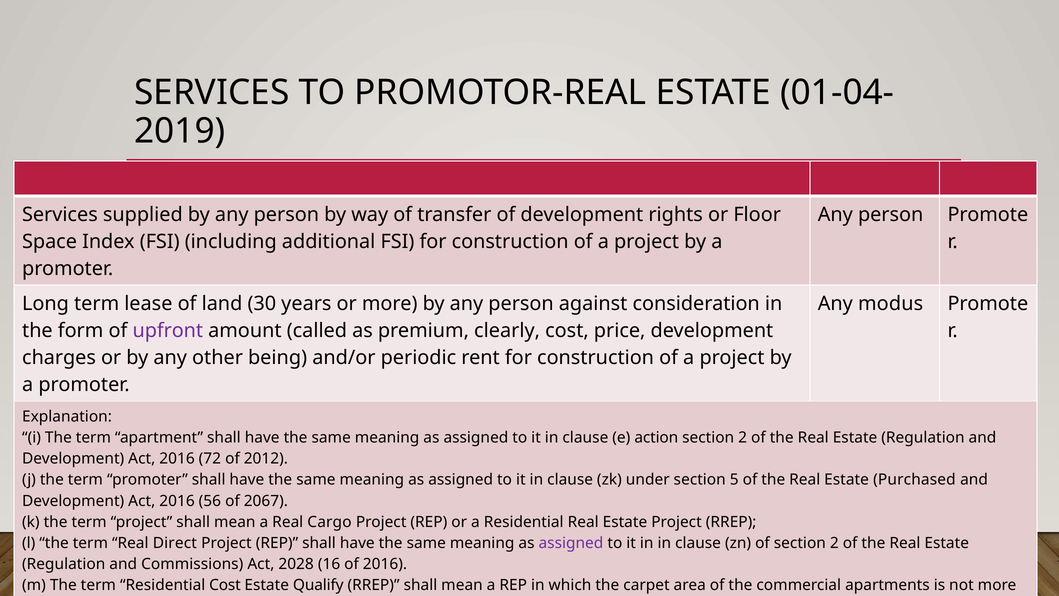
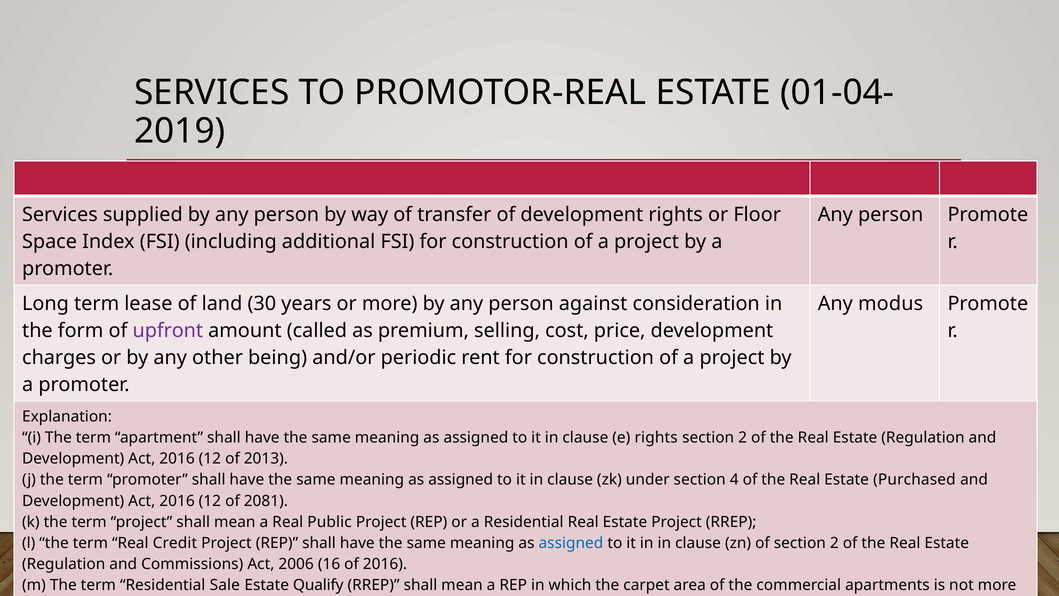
clearly: clearly -> selling (507, 331)
e action: action -> rights (656, 438)
72: 72 -> 12 (210, 459)
2012: 2012 -> 2013 (266, 459)
5: 5 -> 4 (734, 480)
56: 56 -> 12 (210, 501)
2067: 2067 -> 2081 (266, 501)
Cargo: Cargo -> Public (329, 522)
Direct: Direct -> Credit (175, 543)
assigned colour: purple -> blue (571, 543)
2028: 2028 -> 2006 (296, 564)
Residential Cost: Cost -> Sale (225, 585)
